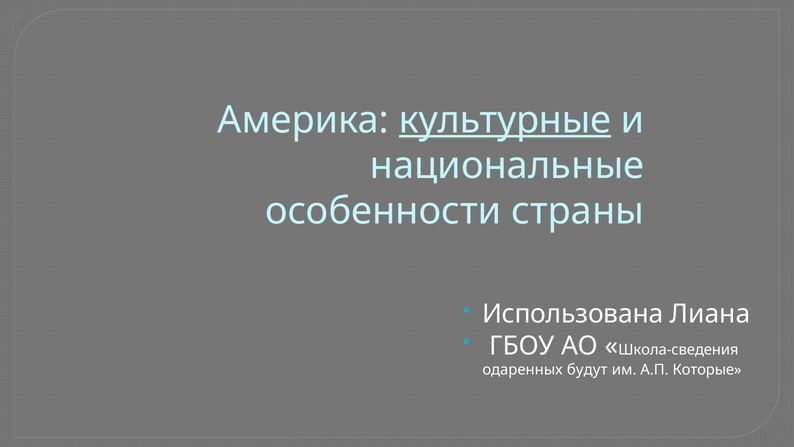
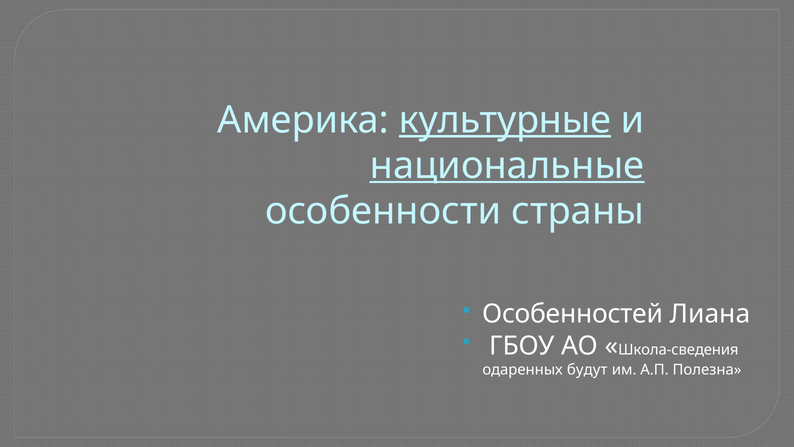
национальные underline: none -> present (507, 166)
Использована: Использована -> Особенностей (573, 314)
Которые: Которые -> Полезна (707, 370)
